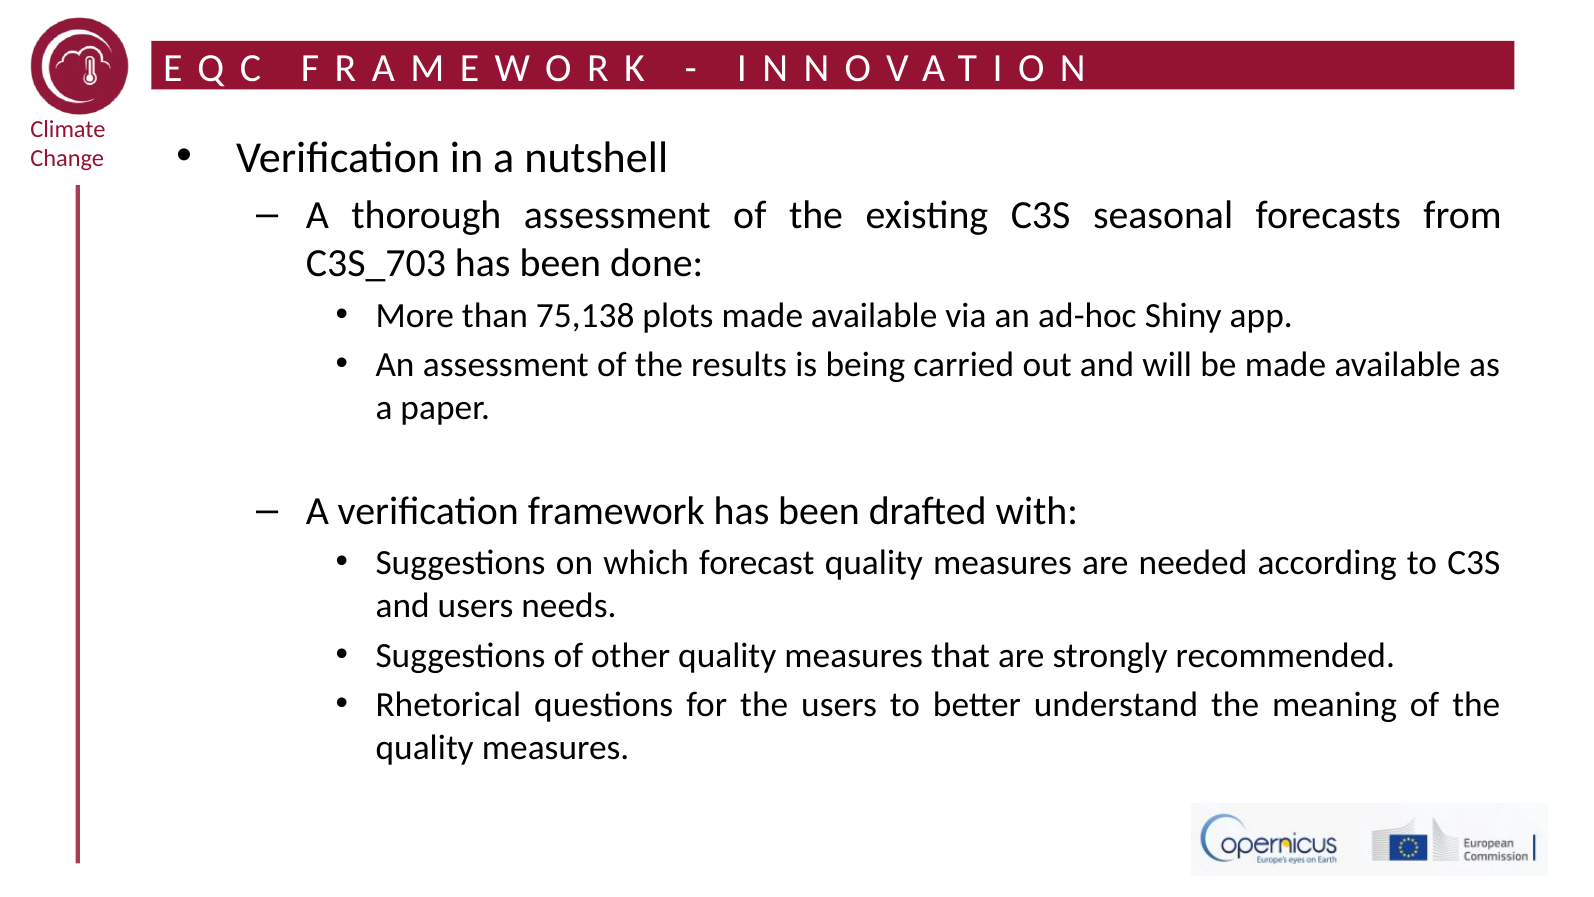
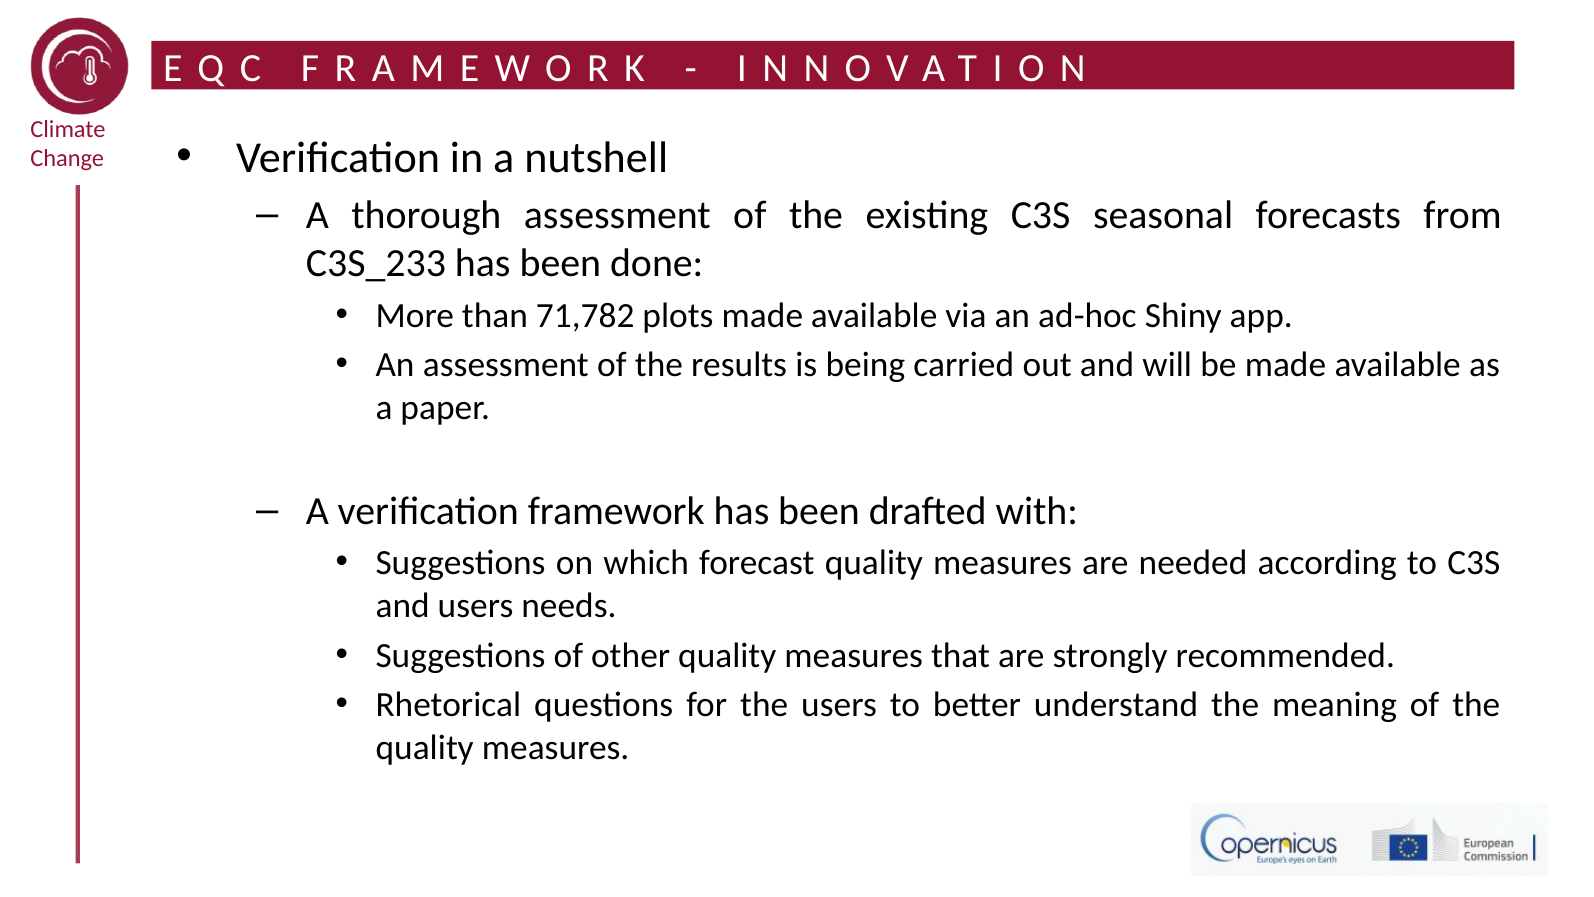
C3S_703: C3S_703 -> C3S_233 (376, 264)
75,138: 75,138 -> 71,782 (585, 315)
